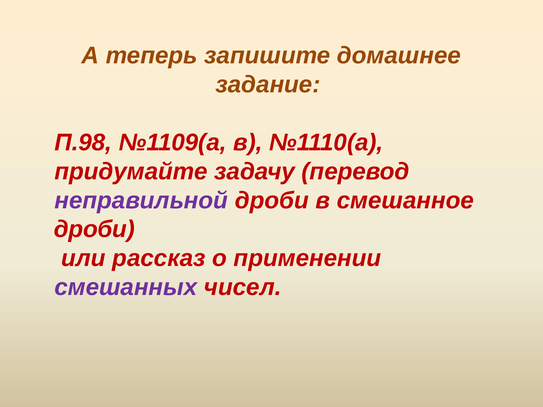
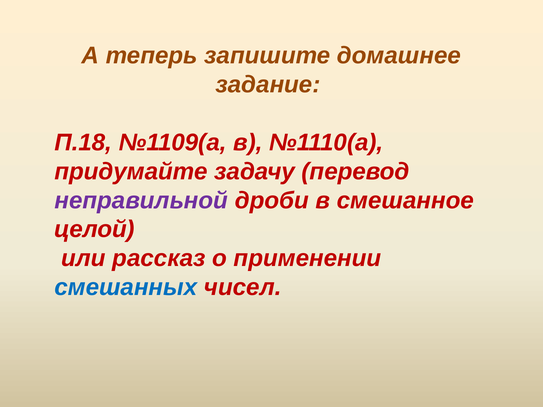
П.98: П.98 -> П.18 (83, 143)
дроби: дроби -> целой (94, 230)
смешанных colour: purple -> blue (126, 287)
